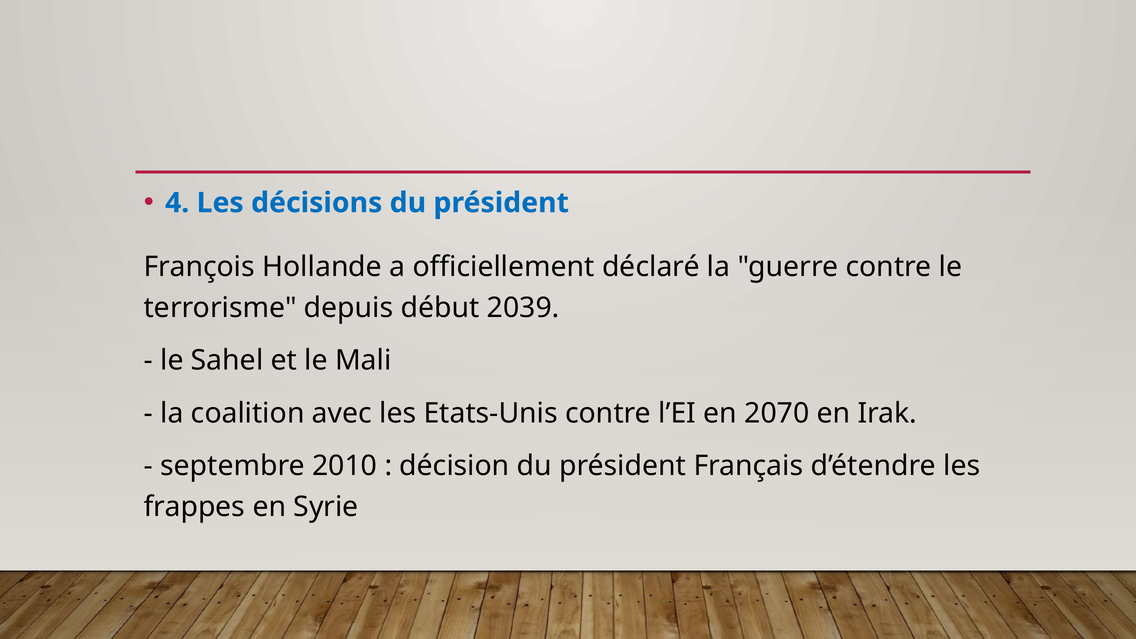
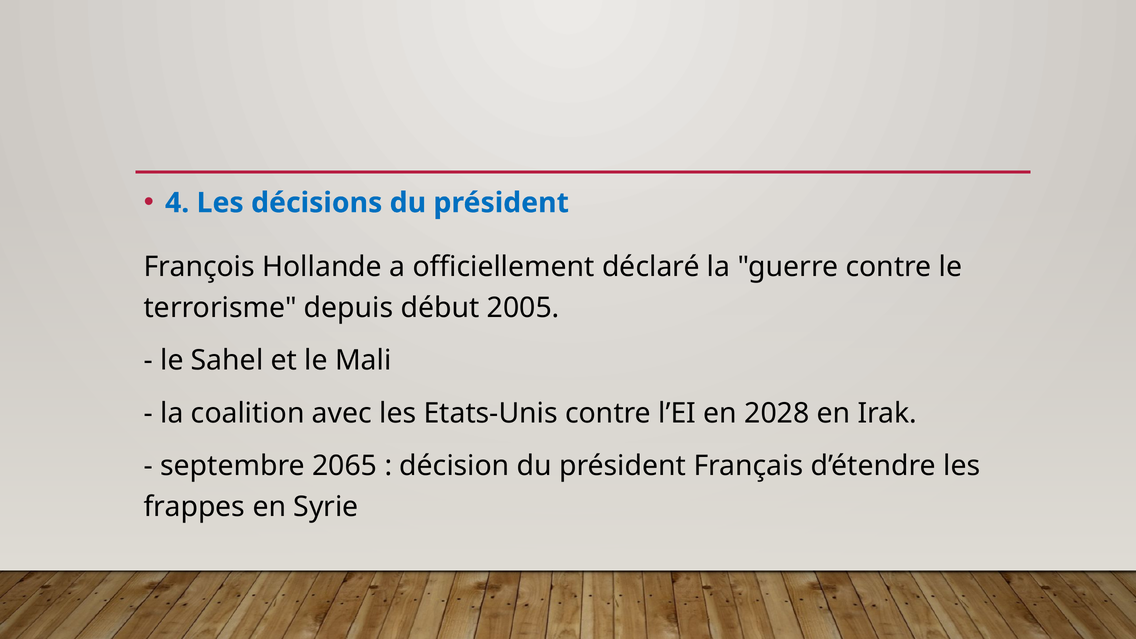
2039: 2039 -> 2005 (523, 308)
2070: 2070 -> 2028 (777, 413)
2010: 2010 -> 2065 (345, 466)
